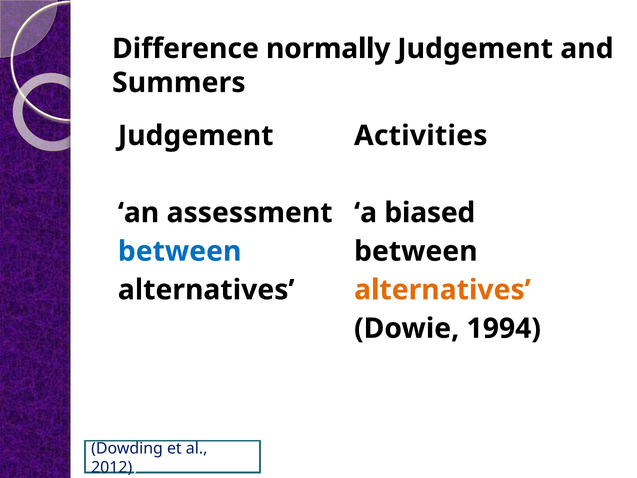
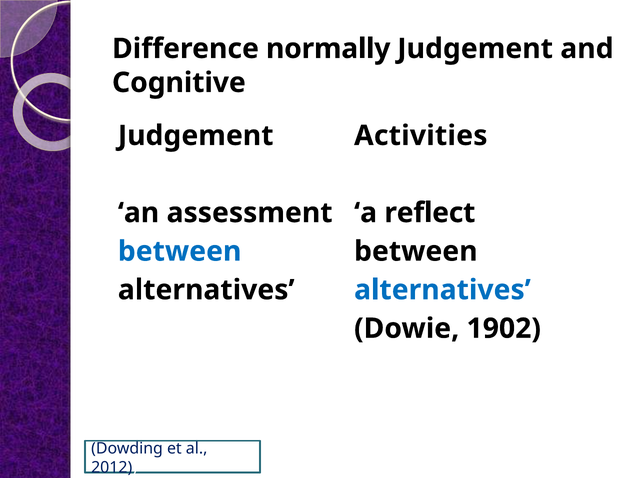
Summers: Summers -> Cognitive (179, 83)
biased: biased -> reflect (430, 213)
alternatives colour: orange -> blue (442, 290)
1994: 1994 -> 1902 (504, 328)
